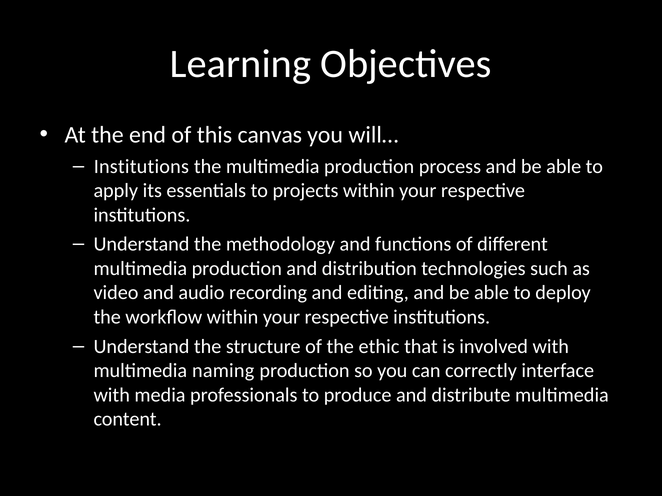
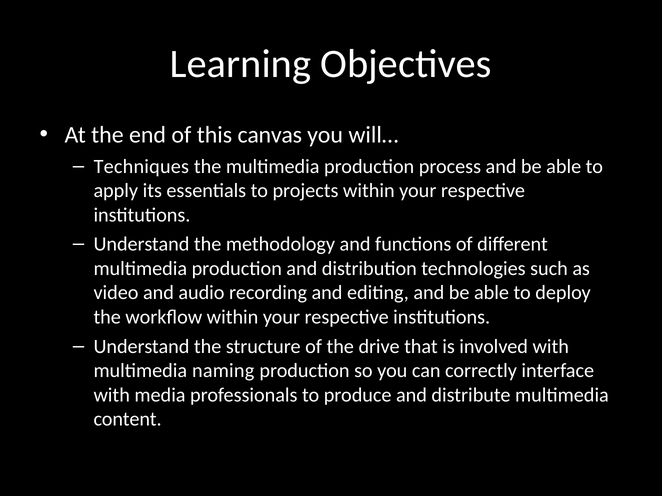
Institutions: Institutions -> Techniques (141, 167)
ethic: ethic -> drive (379, 347)
